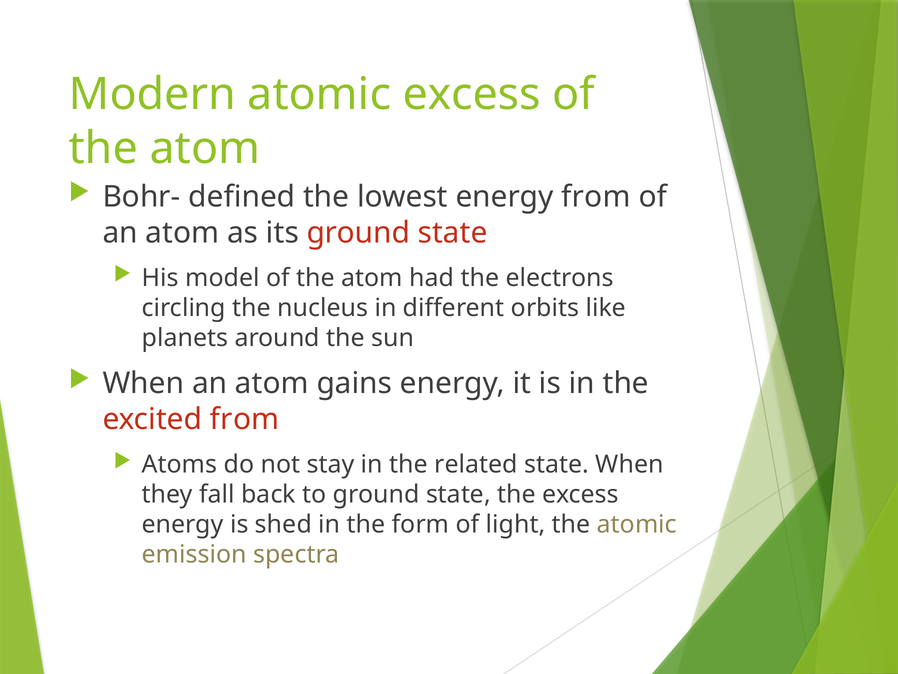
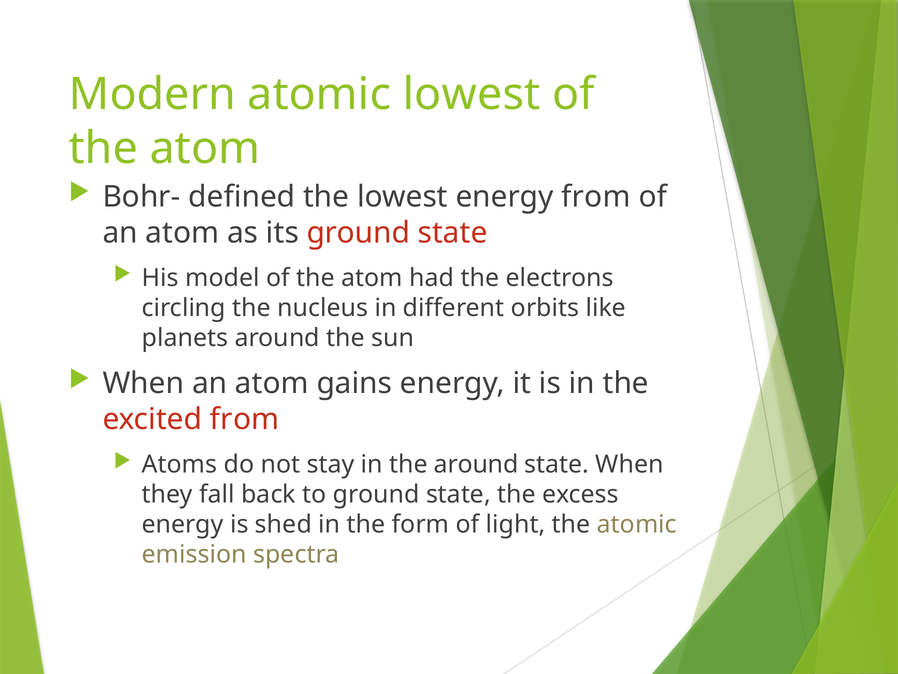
atomic excess: excess -> lowest (472, 94)
the related: related -> around (476, 464)
